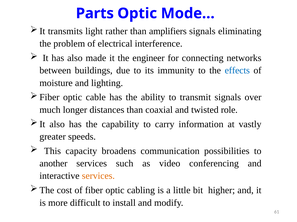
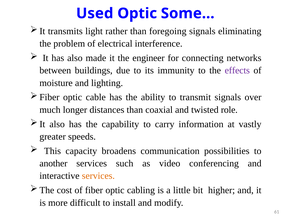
Parts: Parts -> Used (95, 13)
Mode…: Mode… -> Some… (188, 13)
amplifiers: amplifiers -> foregoing (168, 31)
effects colour: blue -> purple (237, 71)
